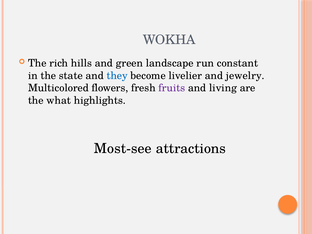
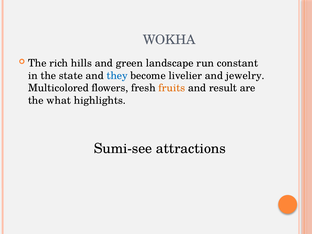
fruits colour: purple -> orange (172, 88)
living: living -> result (223, 88)
Most-see: Most-see -> Sumi-see (123, 149)
